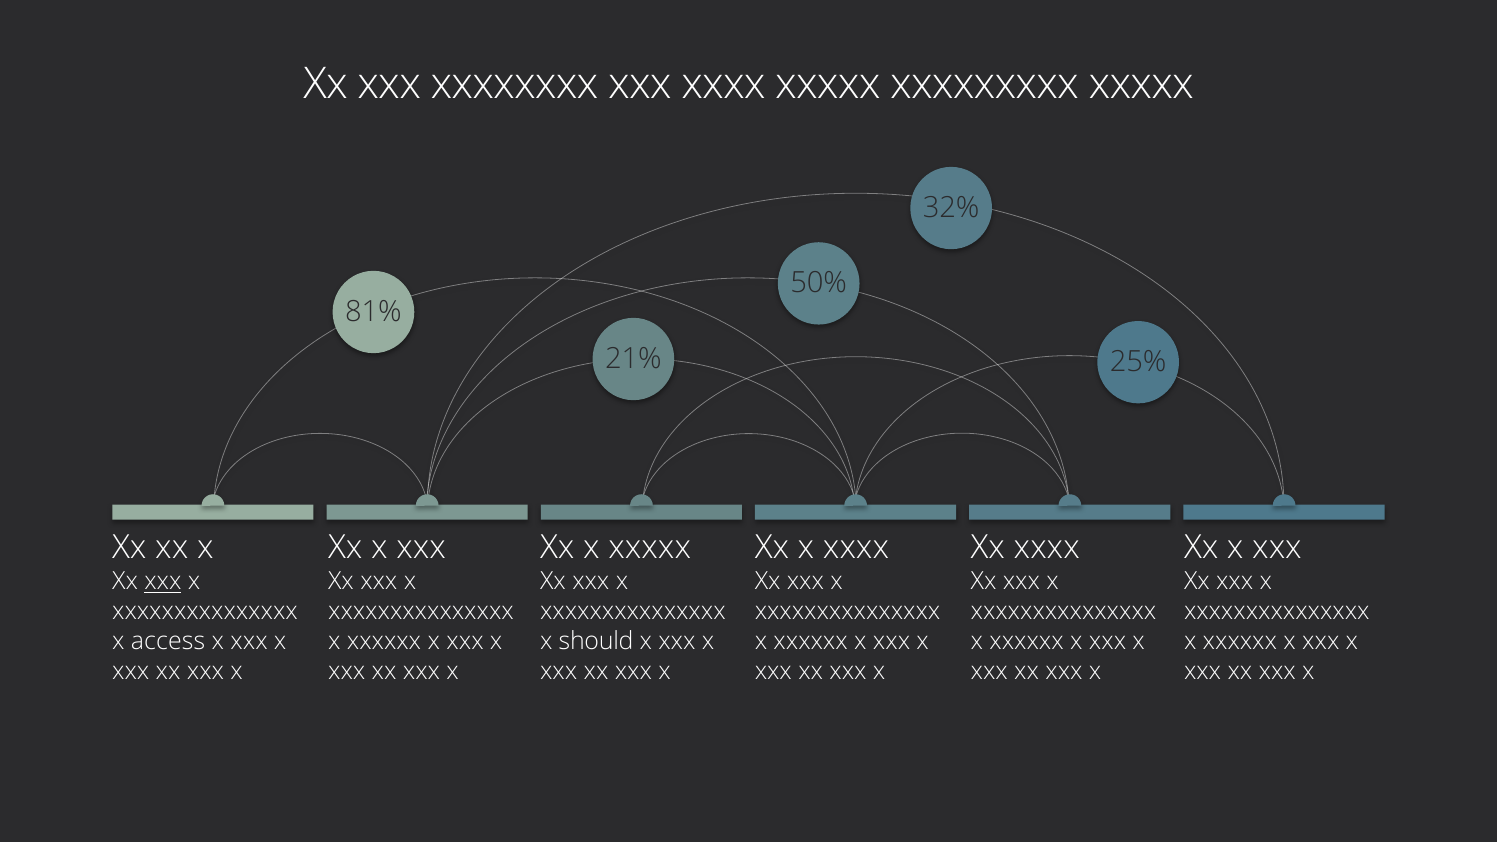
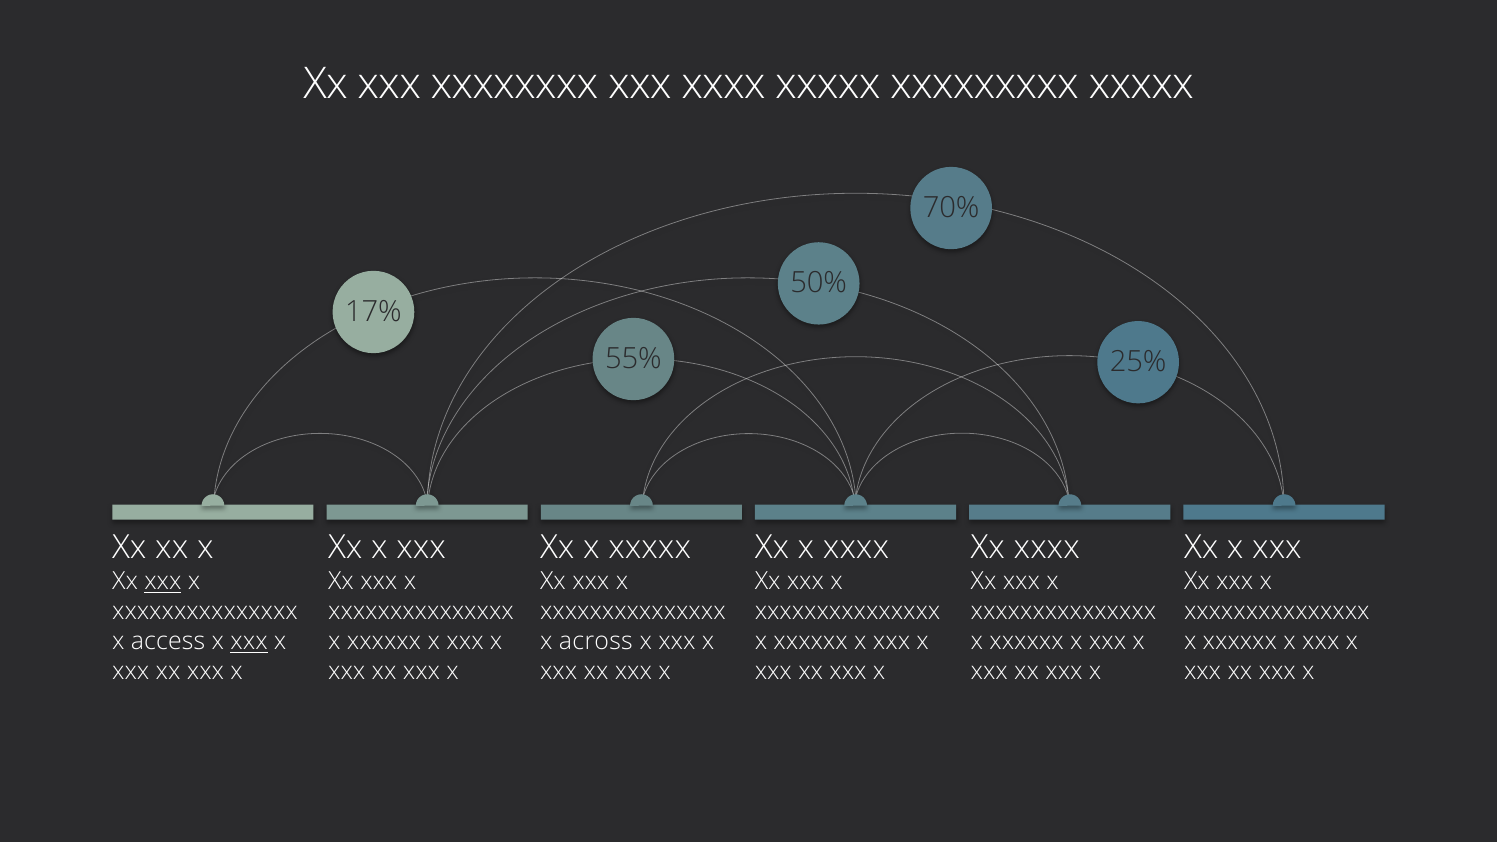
32%: 32% -> 70% (951, 208)
81%: 81% -> 17% (373, 312)
21%: 21% -> 55% (633, 359)
xxx underline: none -> present (249, 642)
should: should -> across (596, 642)
